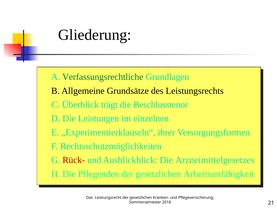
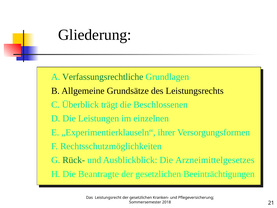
Beschlusstenor: Beschlusstenor -> Beschlossenen (161, 104)
Rück- colour: red -> green (74, 160)
Pflegenden: Pflegenden -> Beantragte (99, 174)
Arbeitsunfähigkeit: Arbeitsunfähigkeit -> Beeinträchtigungen (219, 174)
